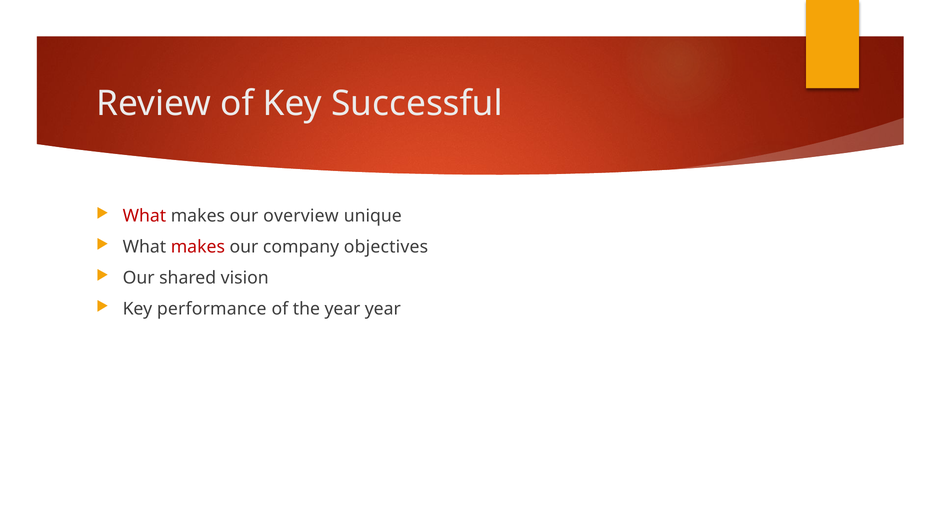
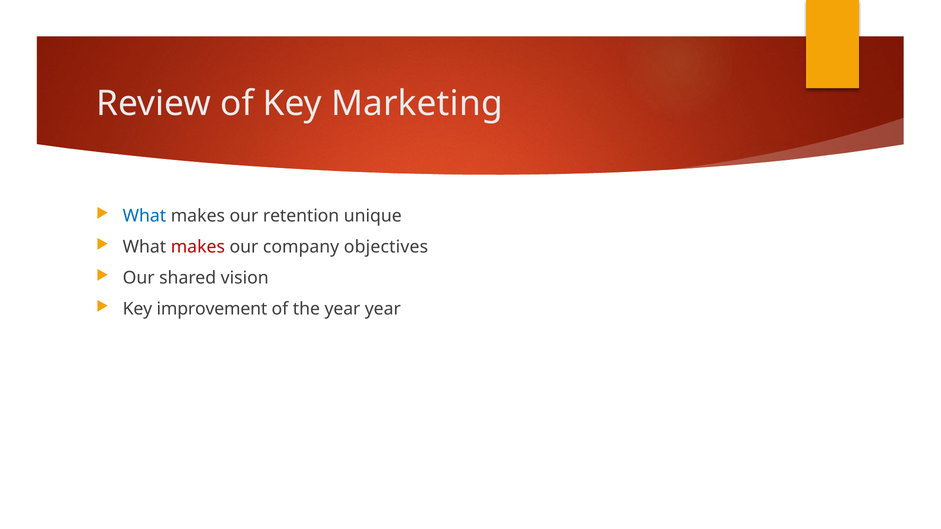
Successful: Successful -> Marketing (417, 104)
What colour: red -> blue (144, 216)
overview: overview -> retention (301, 216)
performance: performance -> improvement (212, 309)
